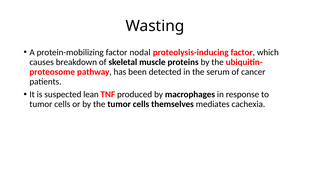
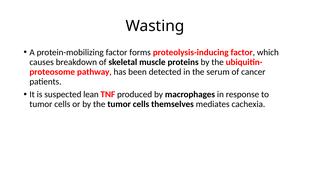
nodal: nodal -> forms (140, 52)
